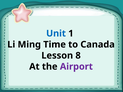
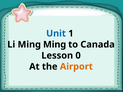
Ming Time: Time -> Ming (55, 45)
8: 8 -> 0 (78, 56)
Airport colour: purple -> orange (76, 67)
